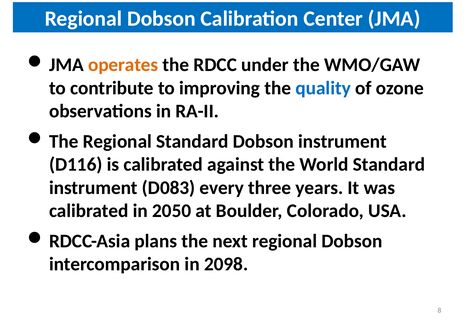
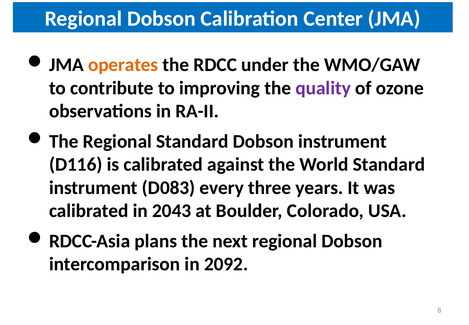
quality colour: blue -> purple (323, 88)
2050: 2050 -> 2043 (172, 211)
2098: 2098 -> 2092 (226, 264)
